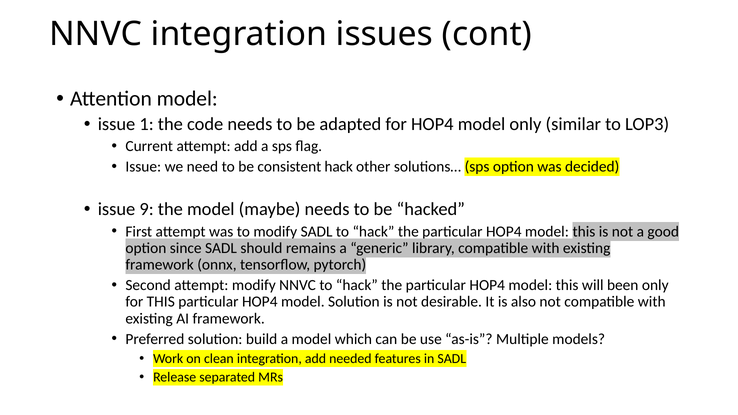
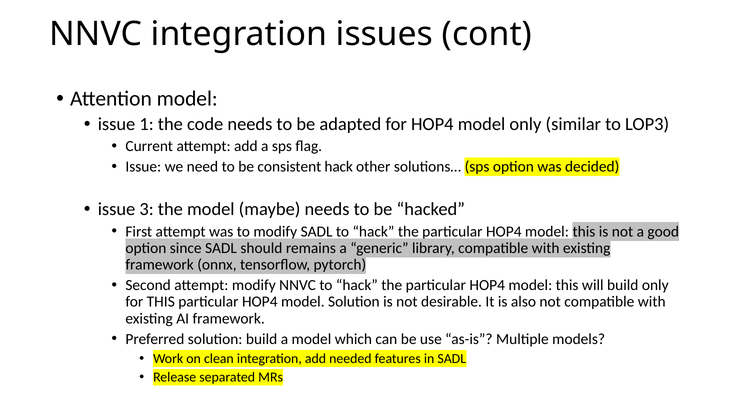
9: 9 -> 3 (147, 209)
will been: been -> build (623, 285)
